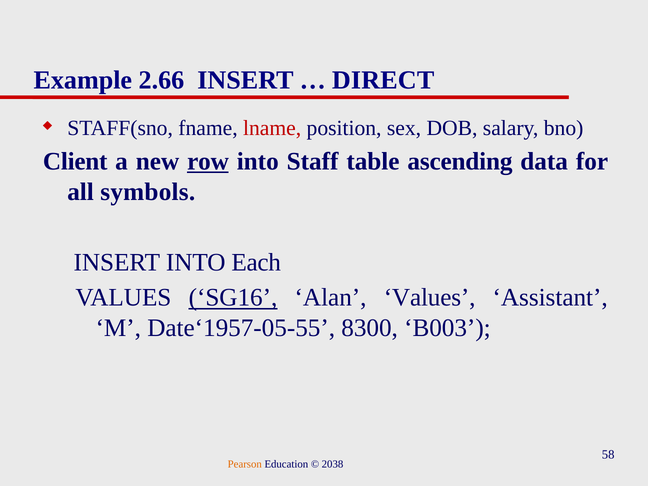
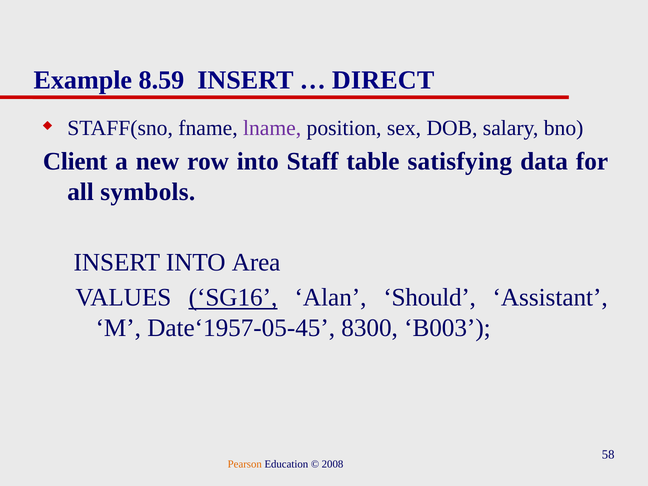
2.66: 2.66 -> 8.59 (161, 80)
lname colour: red -> purple (272, 128)
row underline: present -> none (208, 161)
ascending: ascending -> satisfying (460, 161)
Each: Each -> Area (256, 262)
Alan Values: Values -> Should (430, 298)
Date‘1957-05-55: Date‘1957-05-55 -> Date‘1957-05-45 (241, 328)
2038: 2038 -> 2008 (333, 464)
